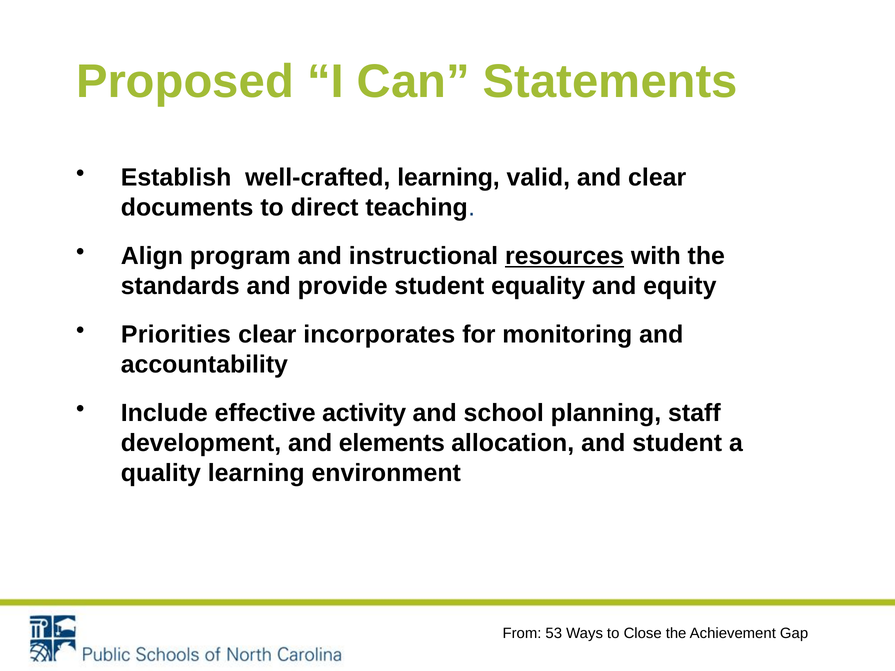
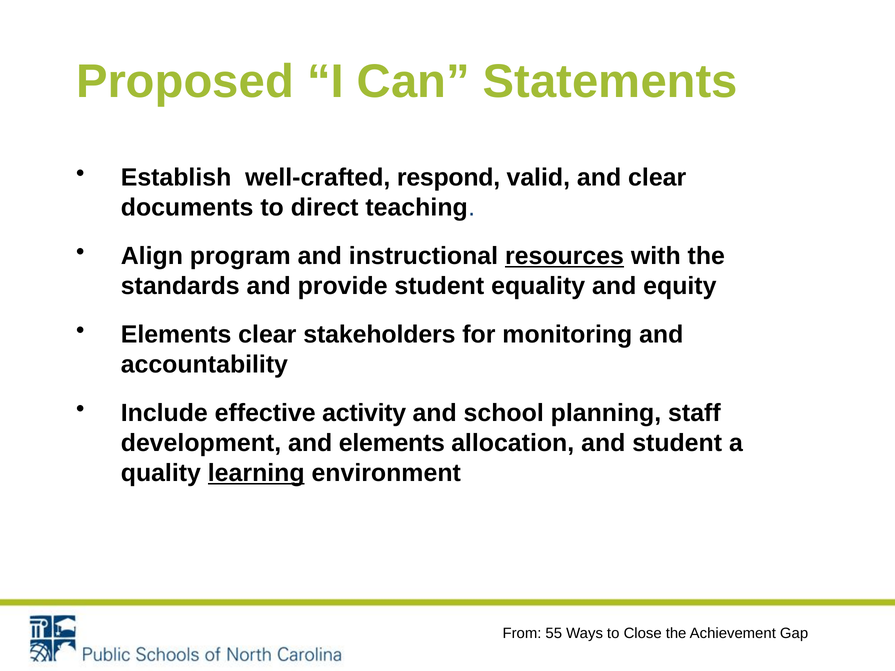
well-crafted learning: learning -> respond (449, 178)
Priorities: Priorities -> Elements (176, 335)
incorporates: incorporates -> stakeholders (379, 335)
learning underline: none -> present (256, 473)
53: 53 -> 55 (554, 633)
